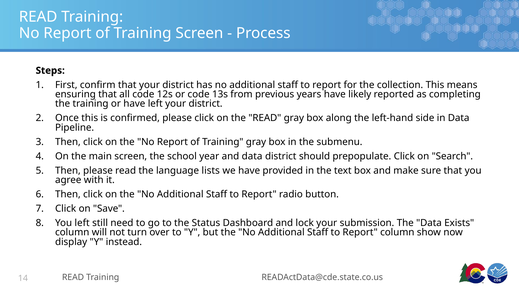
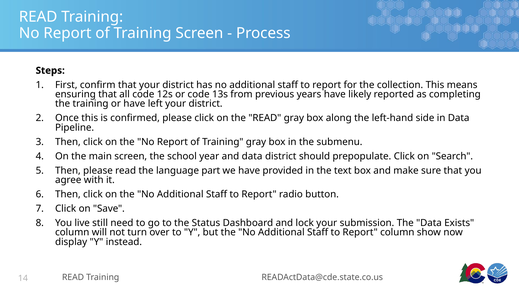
lists: lists -> part (211, 170)
You left: left -> live (82, 223)
